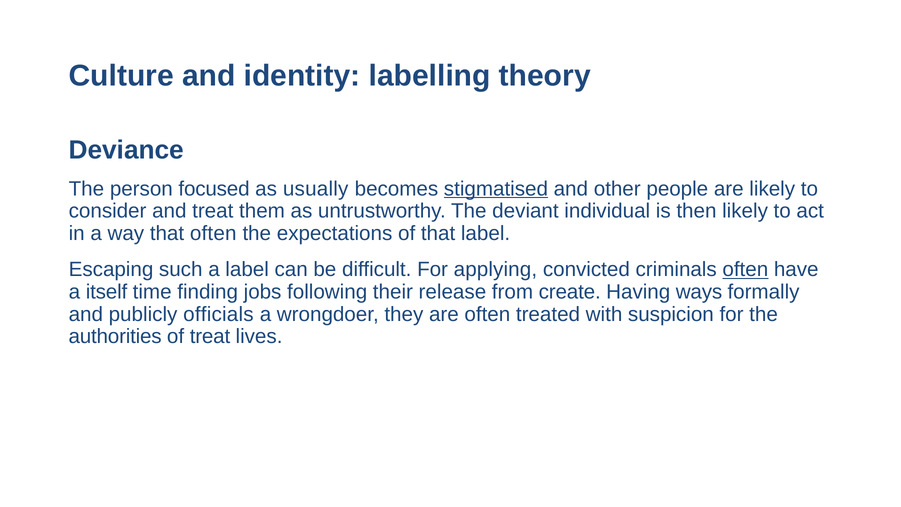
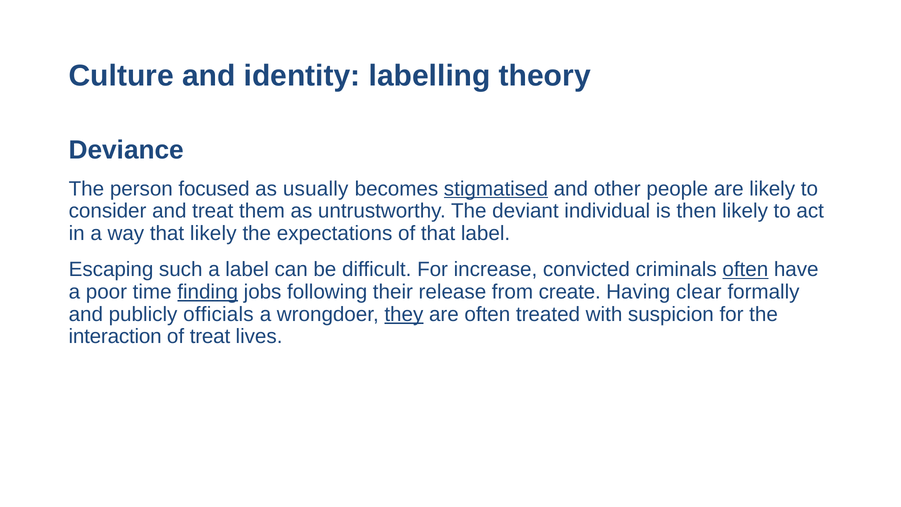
that often: often -> likely (213, 233)
applying: applying -> increase (495, 270)
itself: itself -> poor (106, 292)
finding underline: none -> present (208, 292)
ways: ways -> clear (699, 292)
they underline: none -> present (404, 314)
authorities: authorities -> interaction (115, 336)
